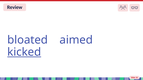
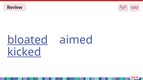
bloated underline: none -> present (28, 40)
